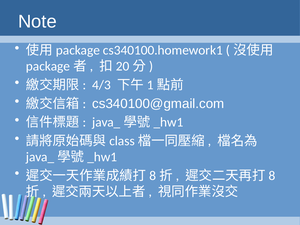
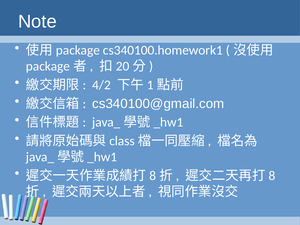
4/3: 4/3 -> 4/2 (101, 85)
